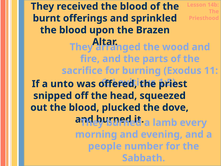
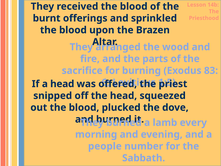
11: 11 -> 83 (211, 71)
a unto: unto -> head (62, 84)
